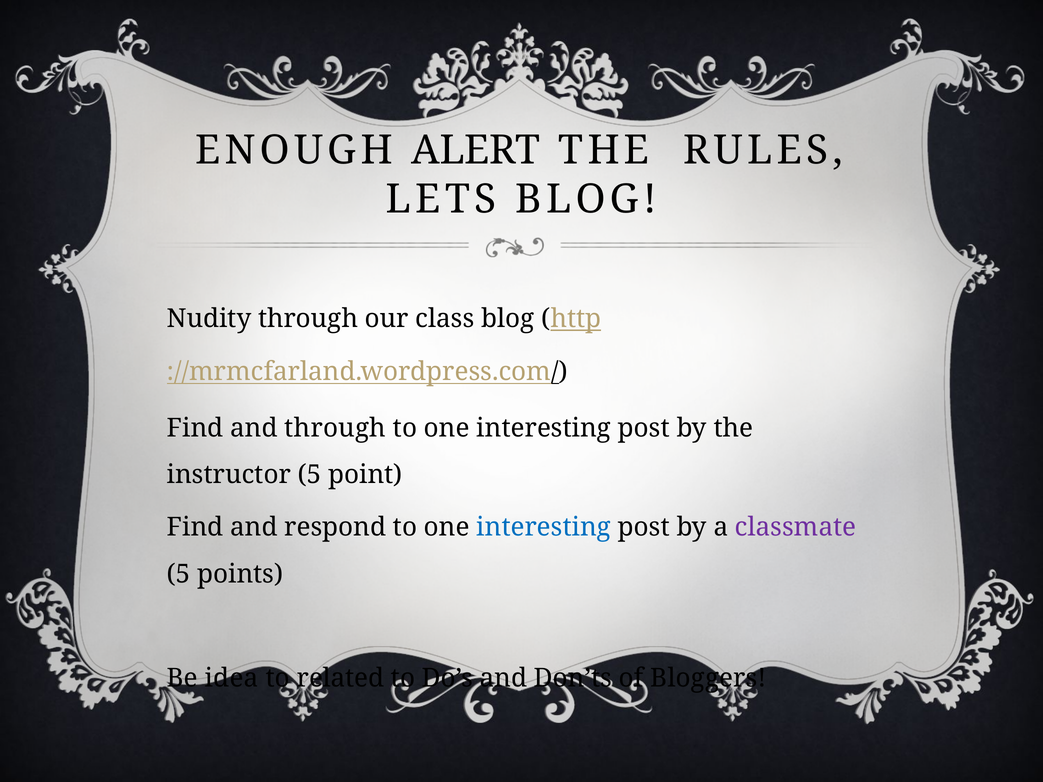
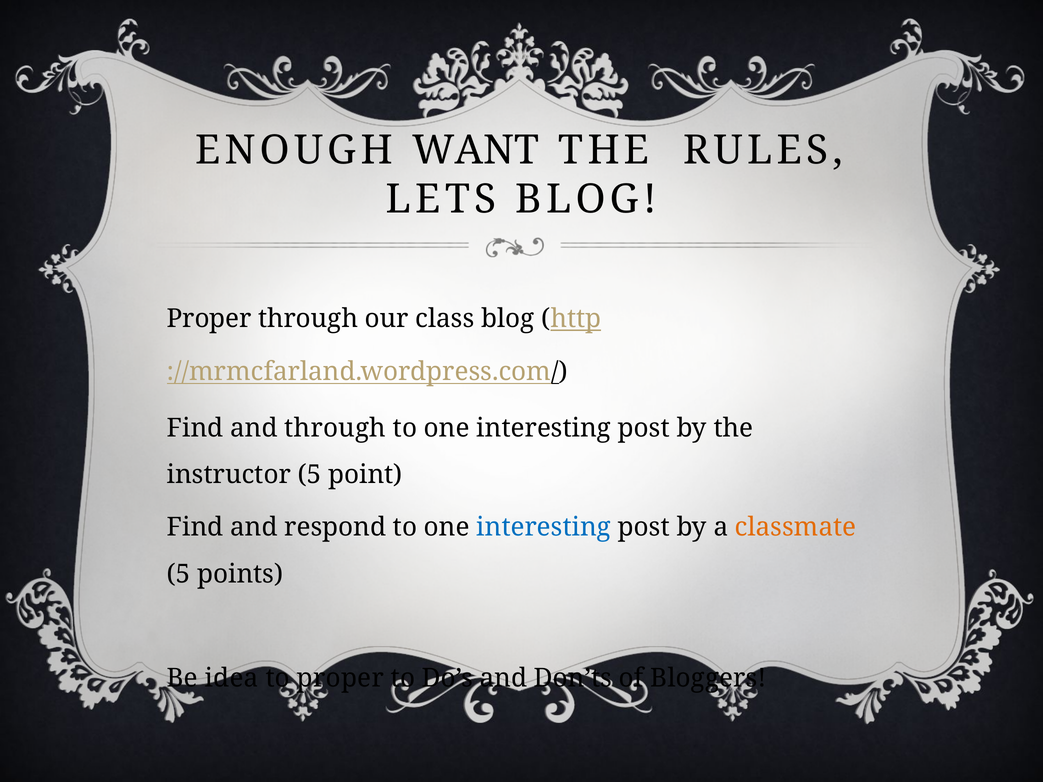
ALERT: ALERT -> WANT (476, 150)
Nudity: Nudity -> Proper (209, 319)
classmate colour: purple -> orange (796, 527)
to related: related -> proper (340, 678)
